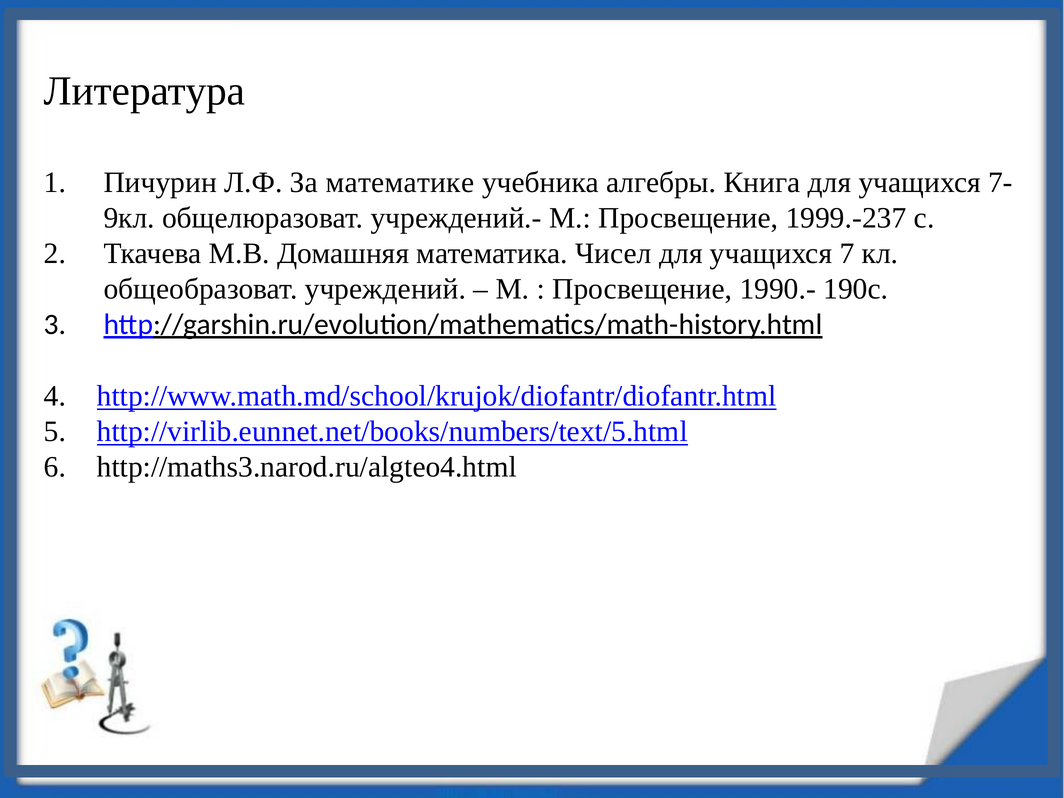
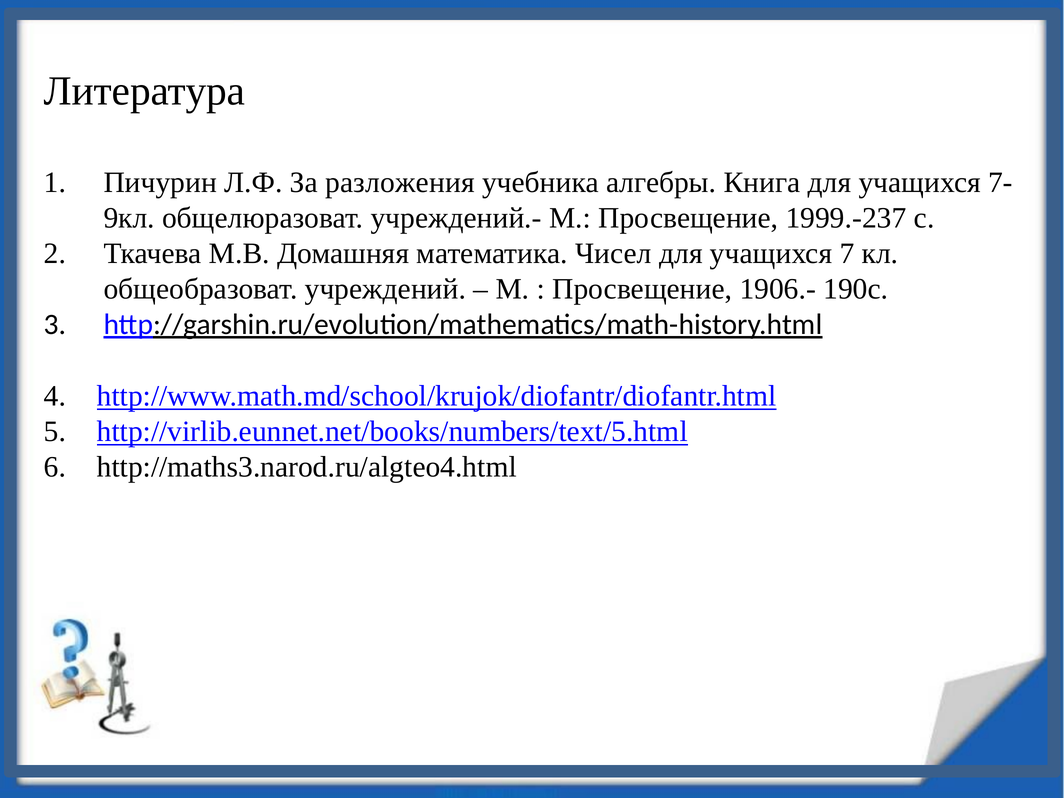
математике: математике -> разложения (400, 183)
1990.-: 1990.- -> 1906.- (778, 289)
